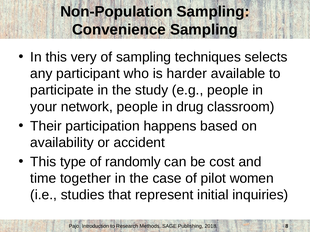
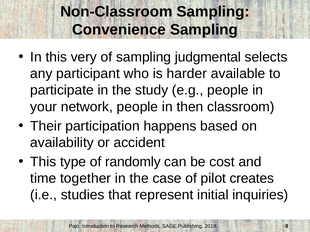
Non-Population: Non-Population -> Non-Classroom (116, 12)
techniques: techniques -> judgmental (208, 57)
drug: drug -> then (190, 107)
women: women -> creates (252, 179)
